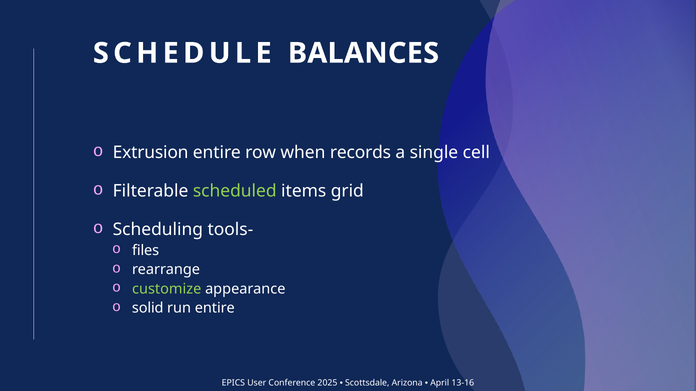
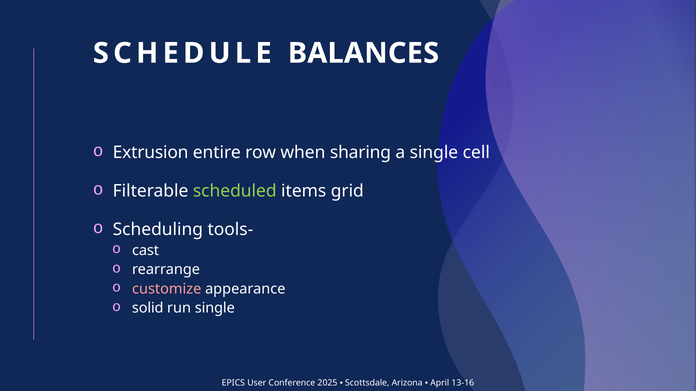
records: records -> sharing (360, 153)
files: files -> cast (146, 251)
customize colour: light green -> pink (167, 289)
run entire: entire -> single (215, 308)
